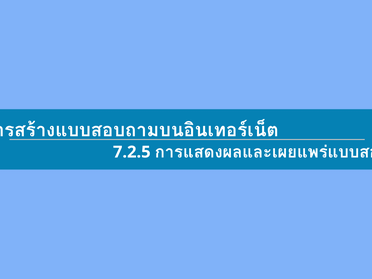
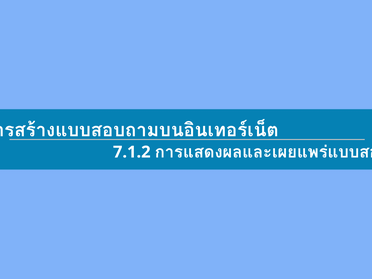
7.2.5: 7.2.5 -> 7.1.2 (132, 152)
